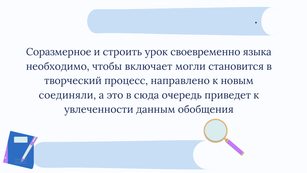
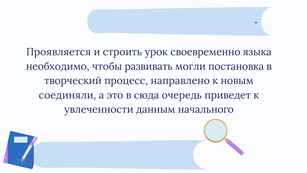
Соразмерное: Соразмерное -> Проявляется (59, 52)
включает: включает -> развивать (149, 66)
становится: становится -> постановка (236, 66)
обобщения: обобщения -> начального (206, 109)
